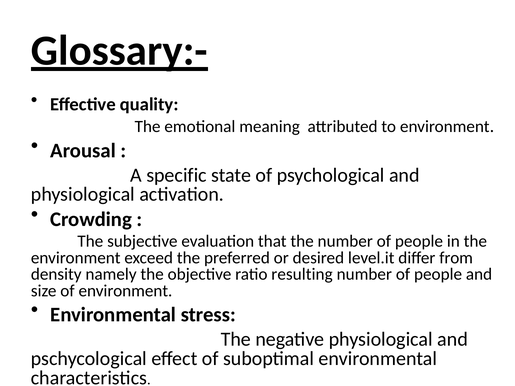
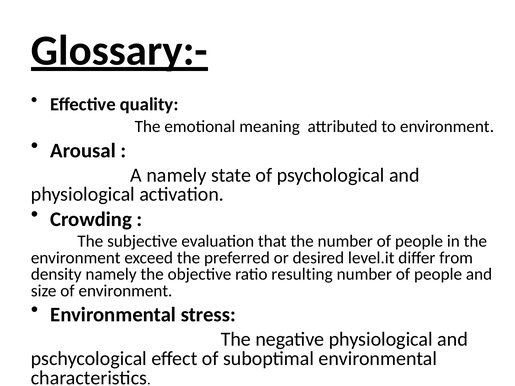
A specific: specific -> namely (176, 175)
